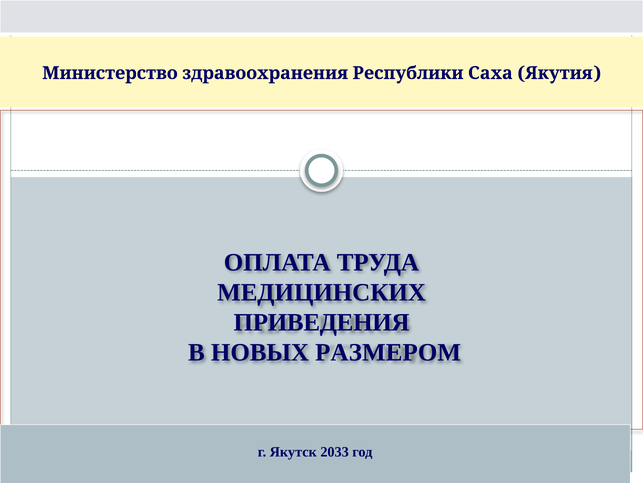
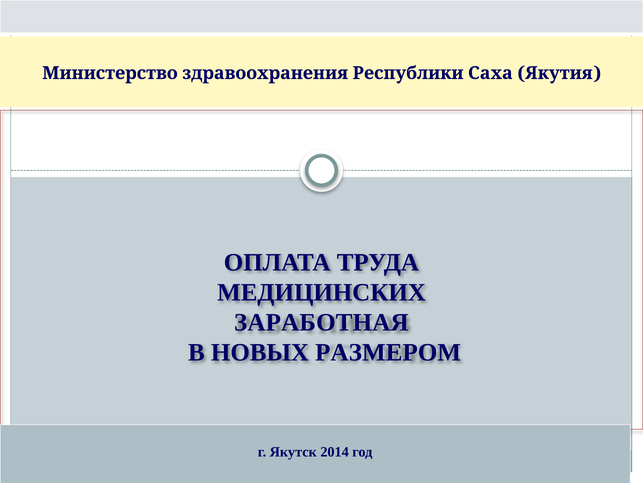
ПРИВЕДЕНИЯ: ПРИВЕДЕНИЯ -> ЗАРАБОТНАЯ (321, 322)
2033: 2033 -> 2014 (335, 451)
